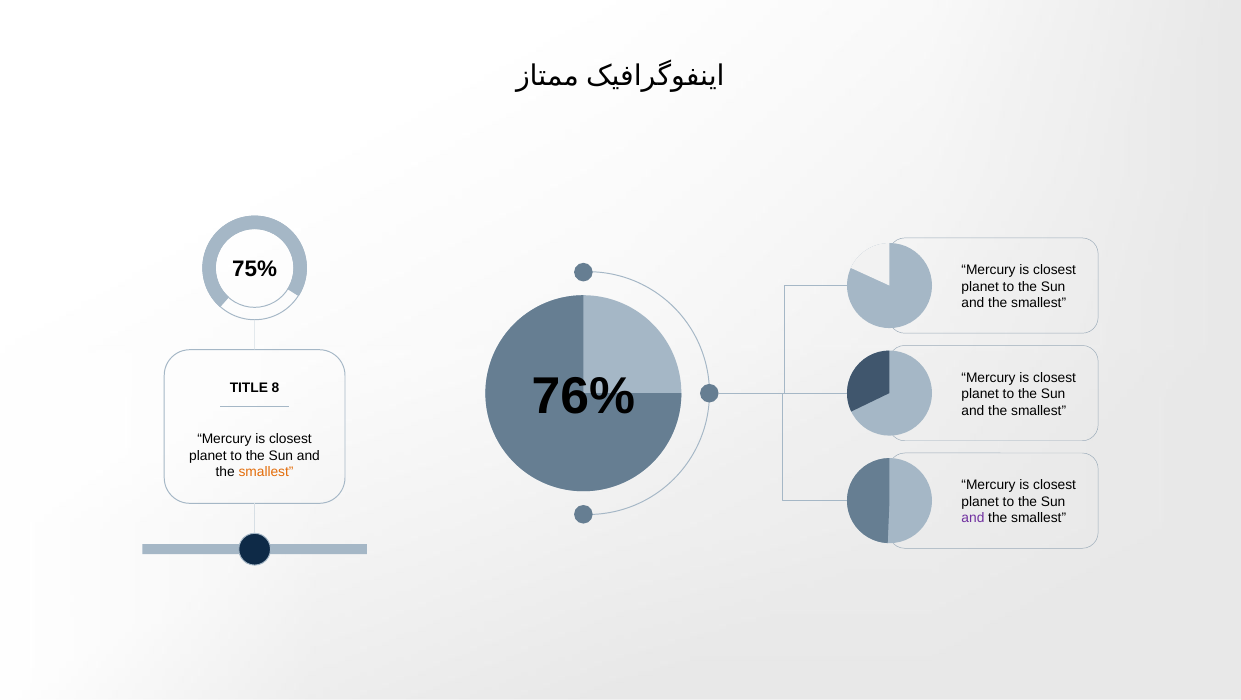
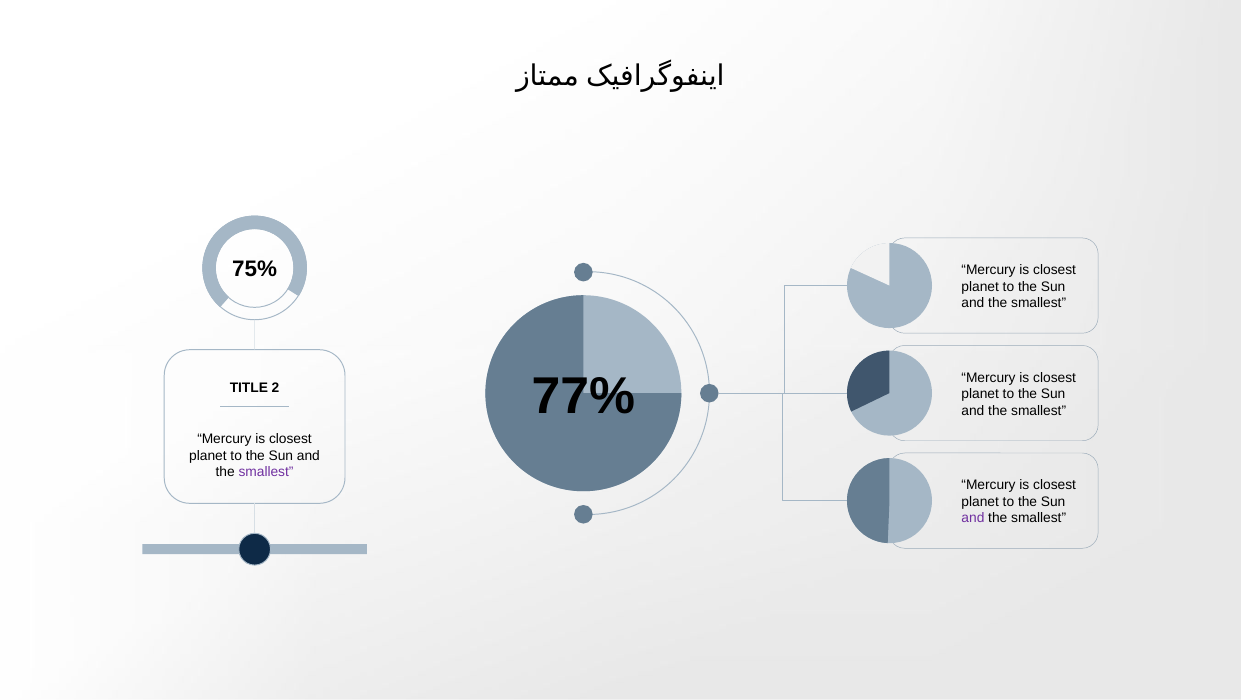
76%: 76% -> 77% (583, 397)
8: 8 -> 2 (276, 388)
smallest colour: orange -> purple (266, 472)
